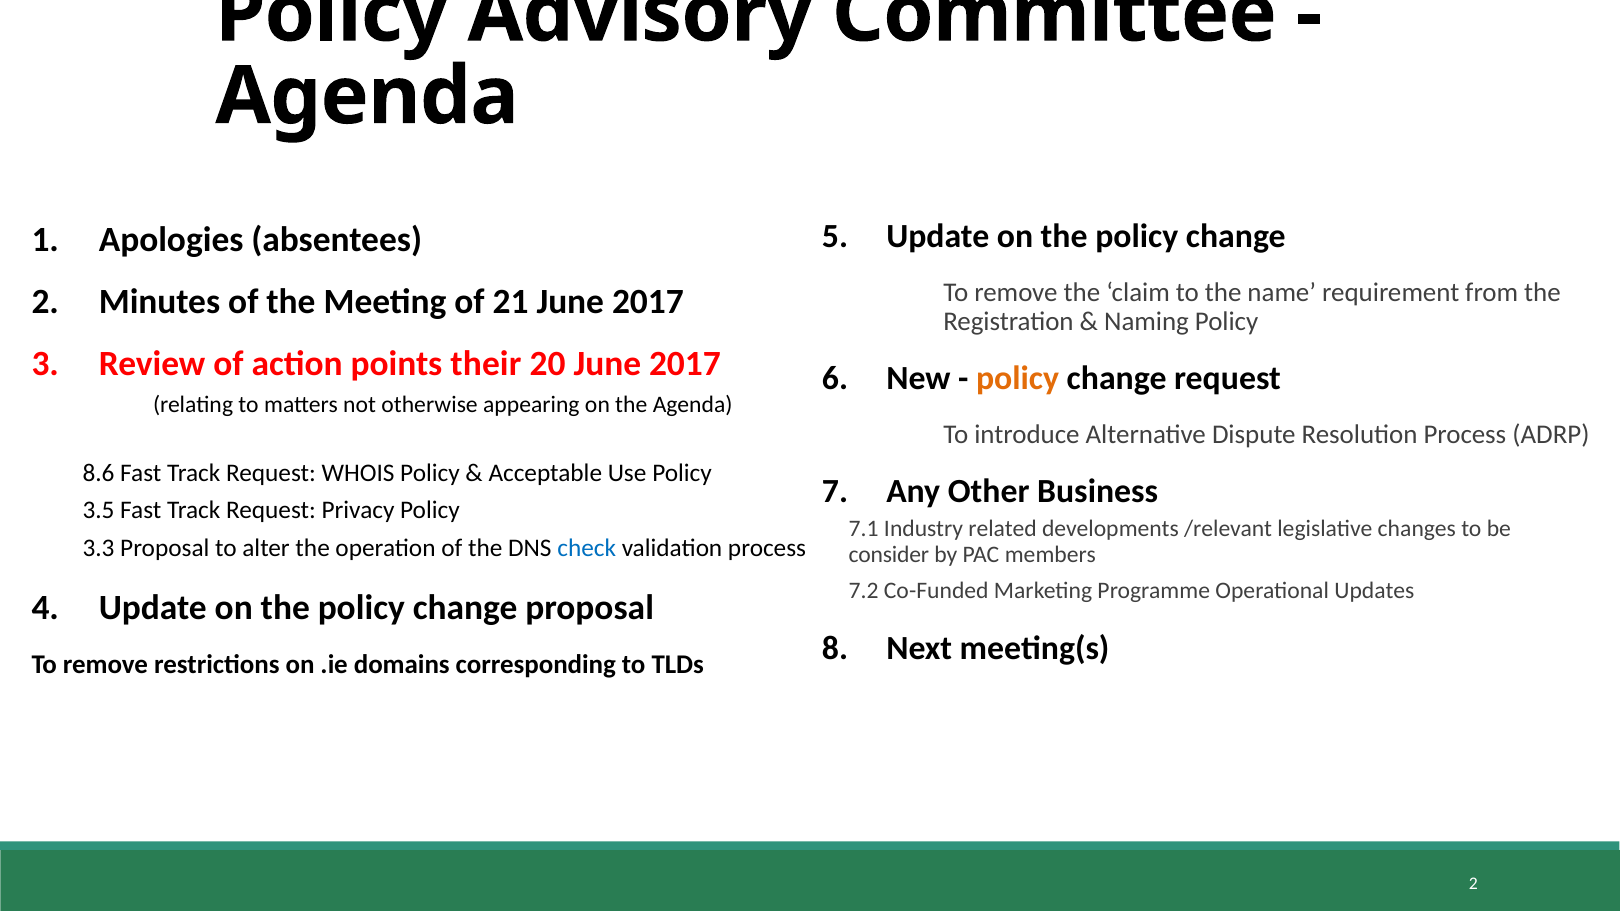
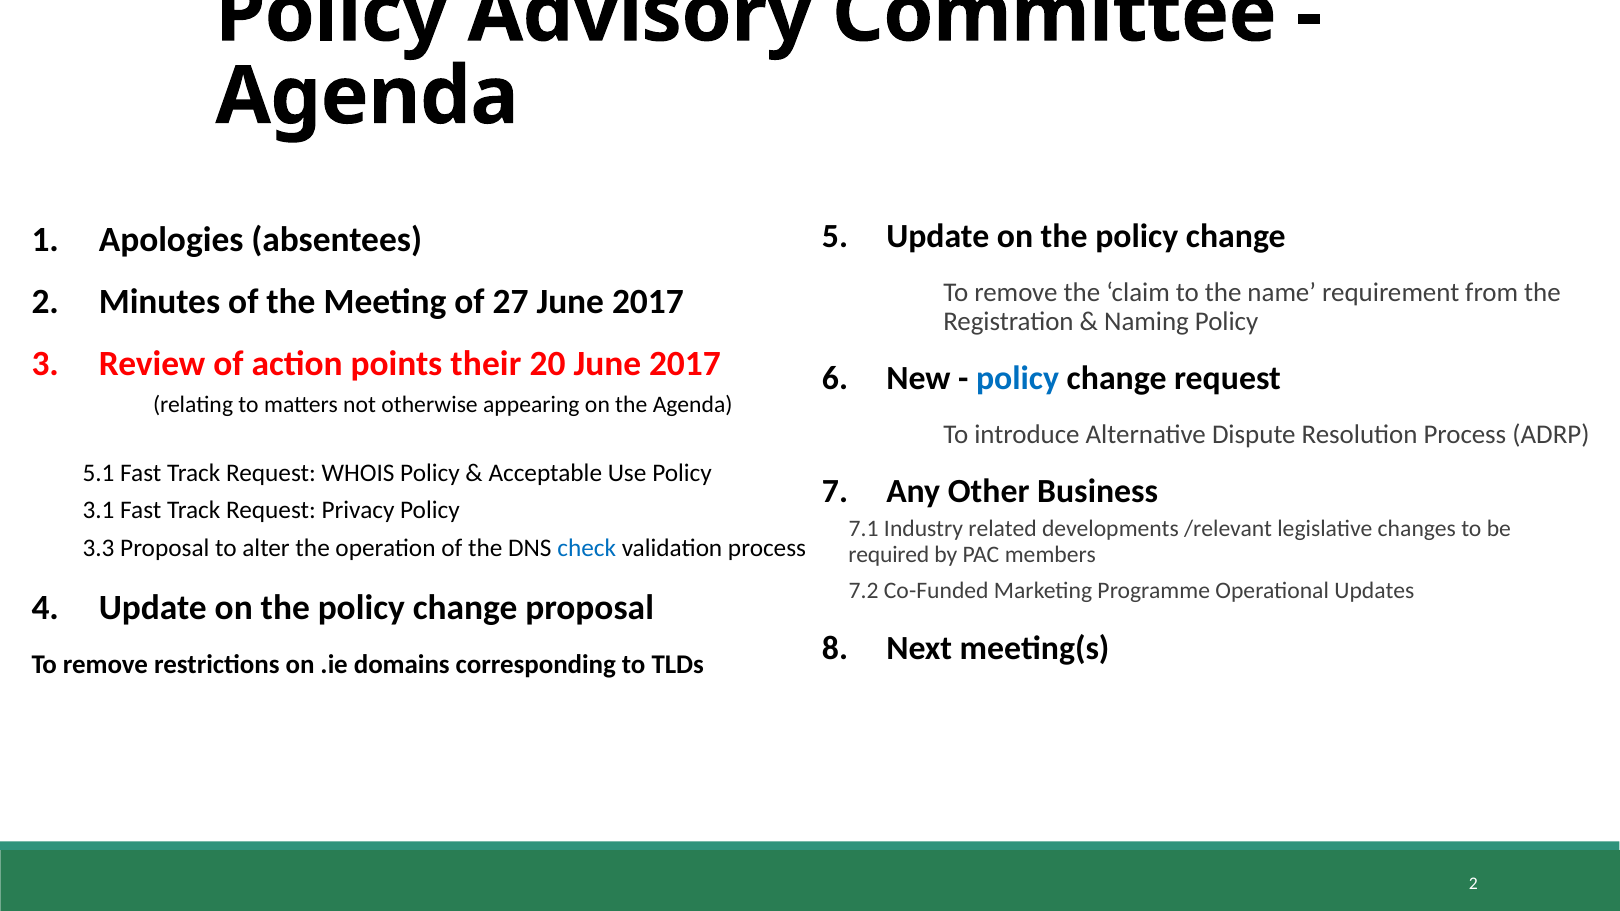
21: 21 -> 27 (511, 302)
policy colour: orange -> blue (1018, 378)
8.6: 8.6 -> 5.1 (99, 473)
3.5: 3.5 -> 3.1 (99, 511)
consider: consider -> required (889, 555)
